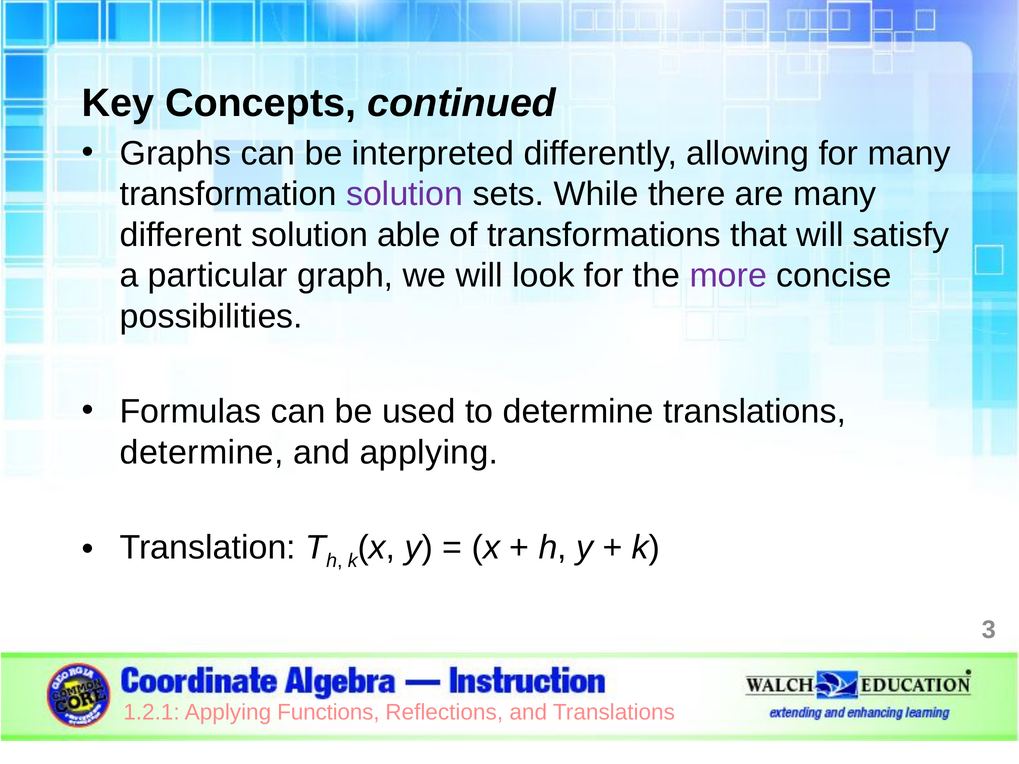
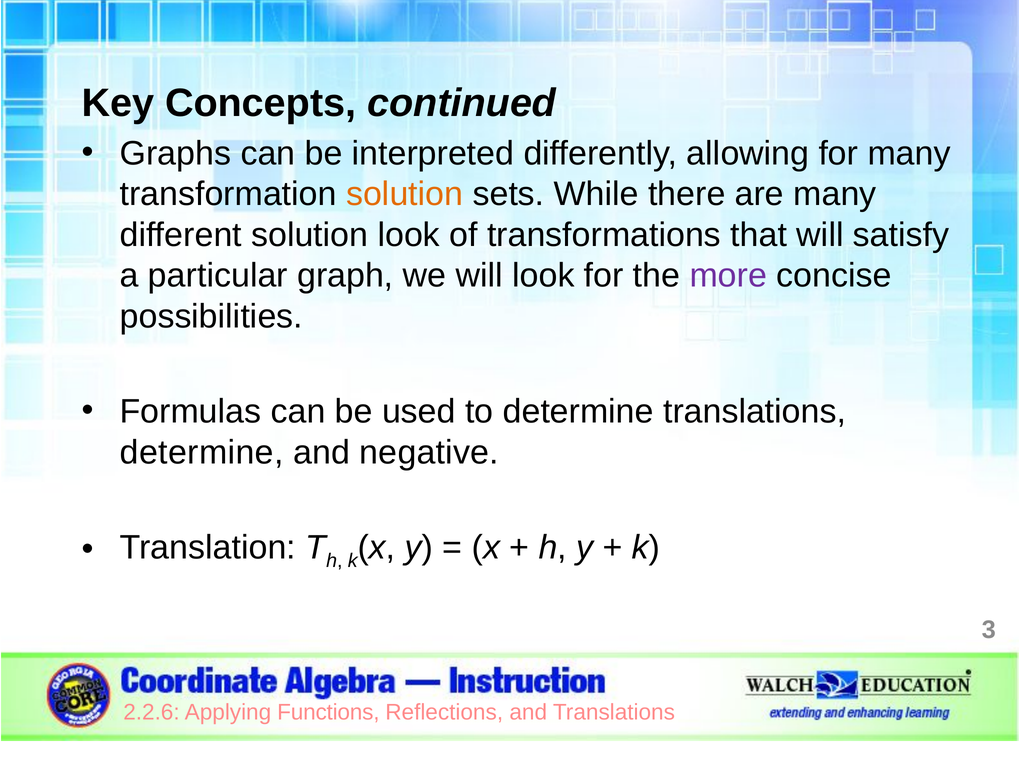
solution colour: purple -> orange (405, 194)
solution able: able -> look (409, 235)
and applying: applying -> negative (429, 452)
1.2.1: 1.2.1 -> 2.2.6 (151, 712)
